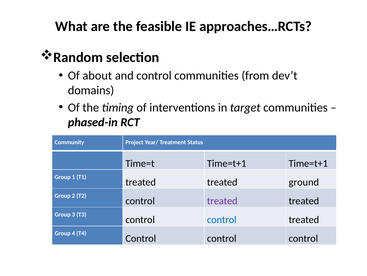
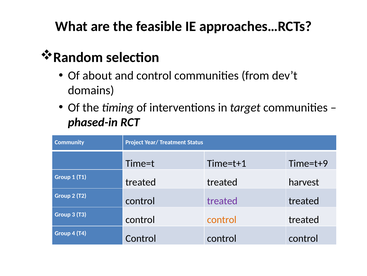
Time=t+1 Time=t+1: Time=t+1 -> Time=t+9 (308, 163)
ground: ground -> harvest (304, 182)
control colour: blue -> orange (222, 219)
